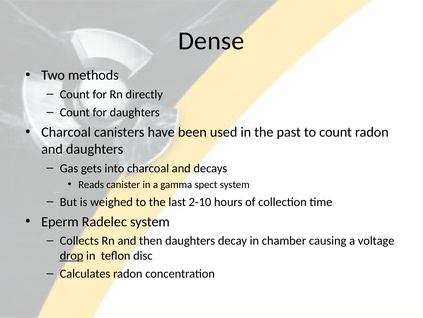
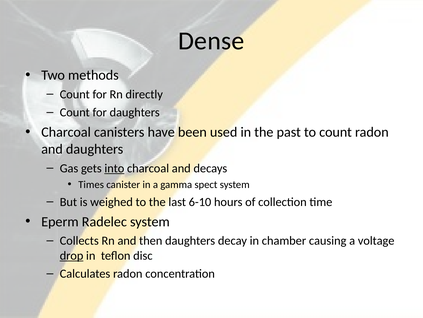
into underline: none -> present (114, 168)
Reads: Reads -> Times (91, 184)
2-10: 2-10 -> 6-10 (200, 201)
